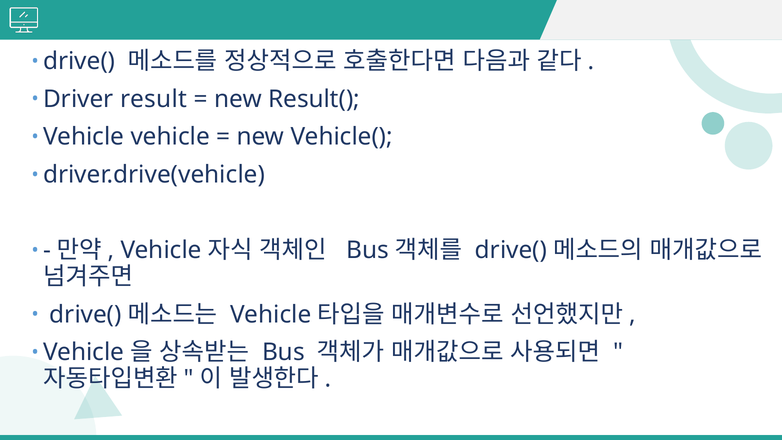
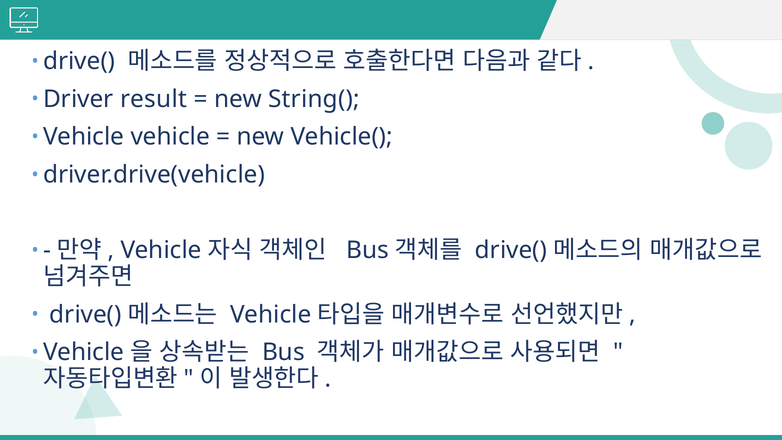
Result(: Result( -> String( (314, 99)
